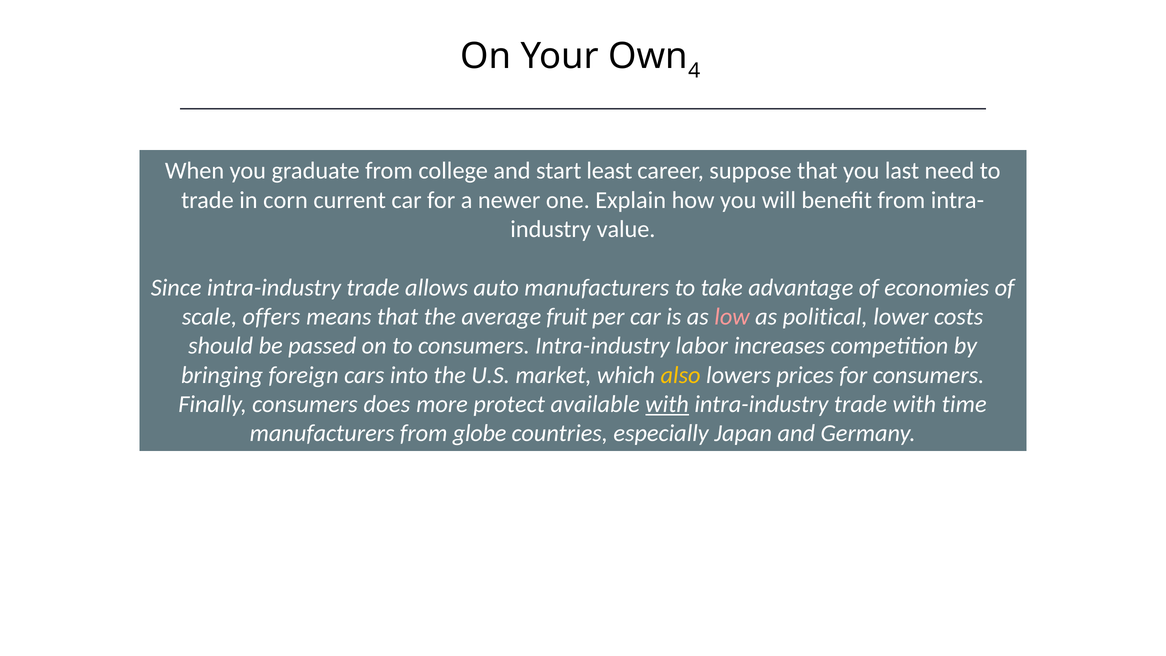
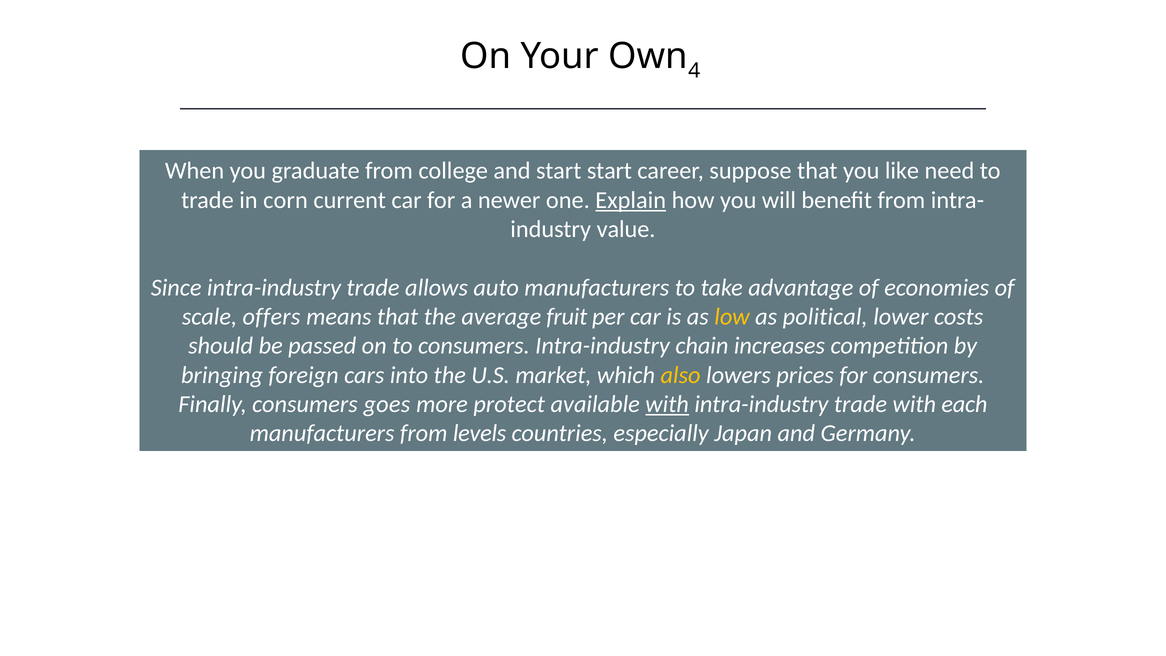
start least: least -> start (609, 171)
last: last -> like (902, 171)
Explain underline: none -> present (631, 200)
low colour: pink -> yellow (732, 317)
labor: labor -> chain (702, 346)
does: does -> goes (387, 404)
time: time -> each (964, 404)
globe: globe -> levels (480, 433)
